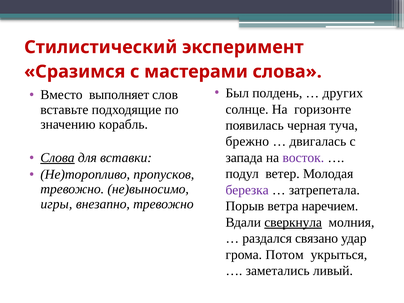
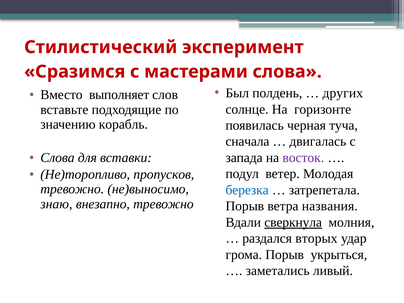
брежно: брежно -> сначала (247, 142)
Слова underline: present -> none (57, 158)
березка colour: purple -> blue (247, 190)
игры: игры -> знаю (56, 204)
наречием: наречием -> названия (330, 206)
связано: связано -> вторых (316, 239)
грома Потом: Потом -> Порыв (285, 255)
